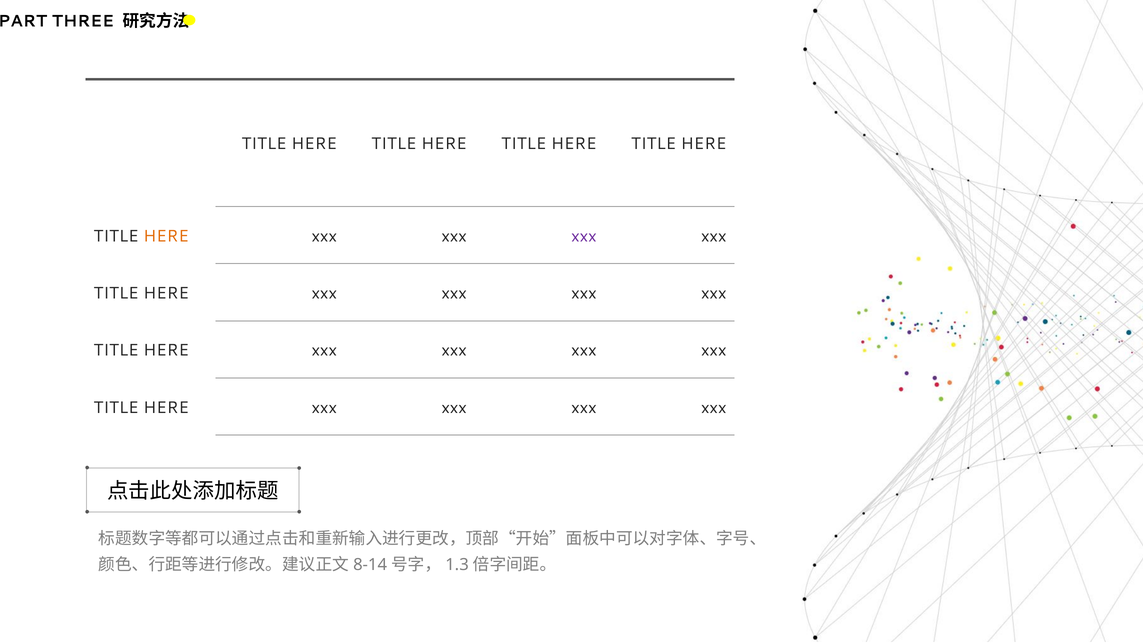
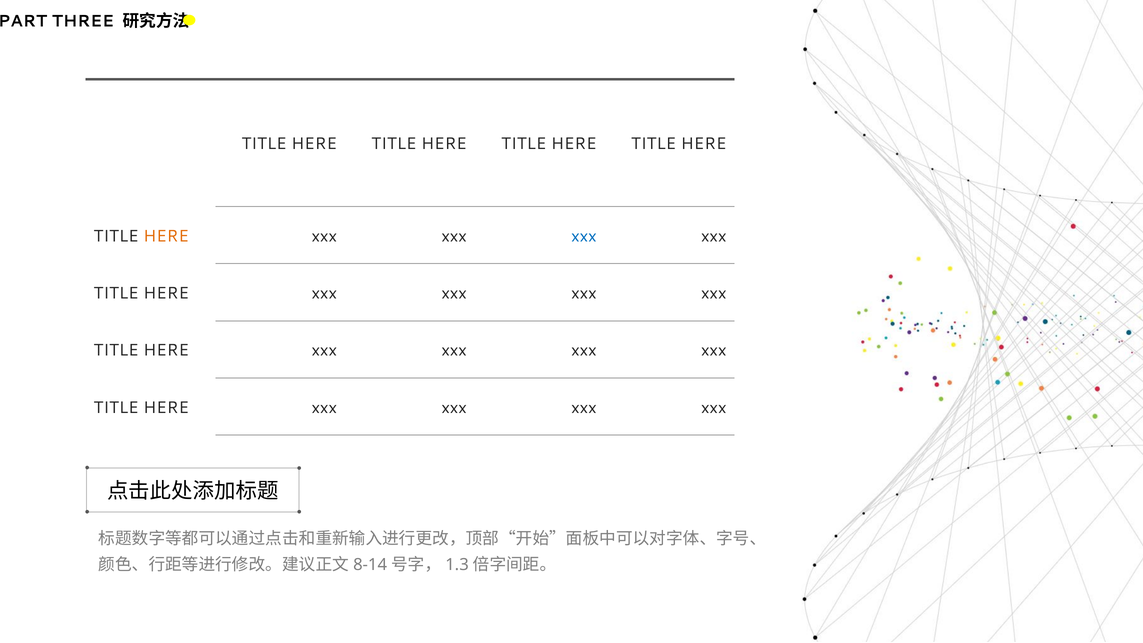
xxx colour: purple -> blue (584, 236)
